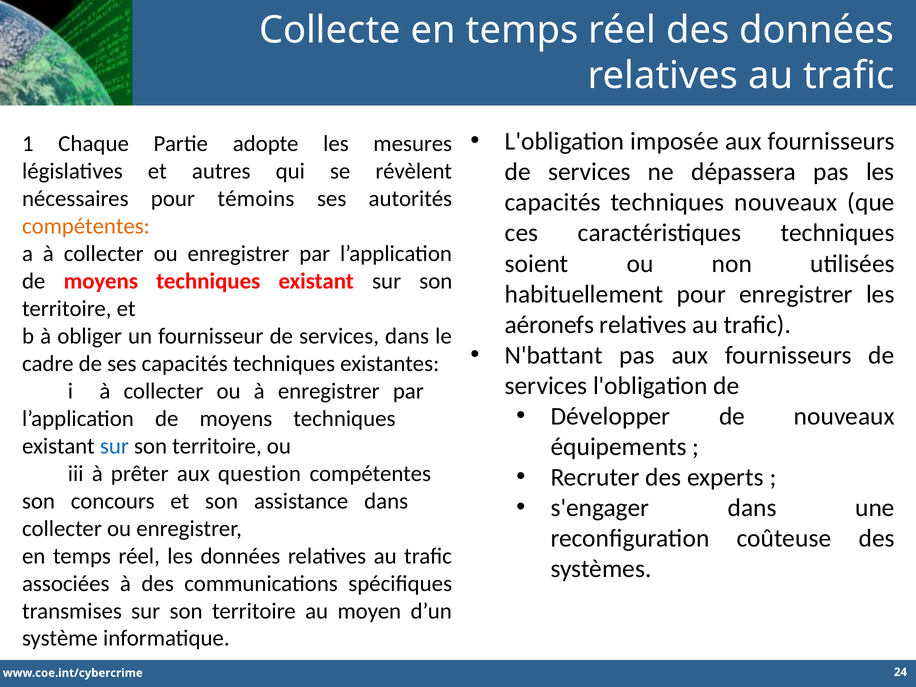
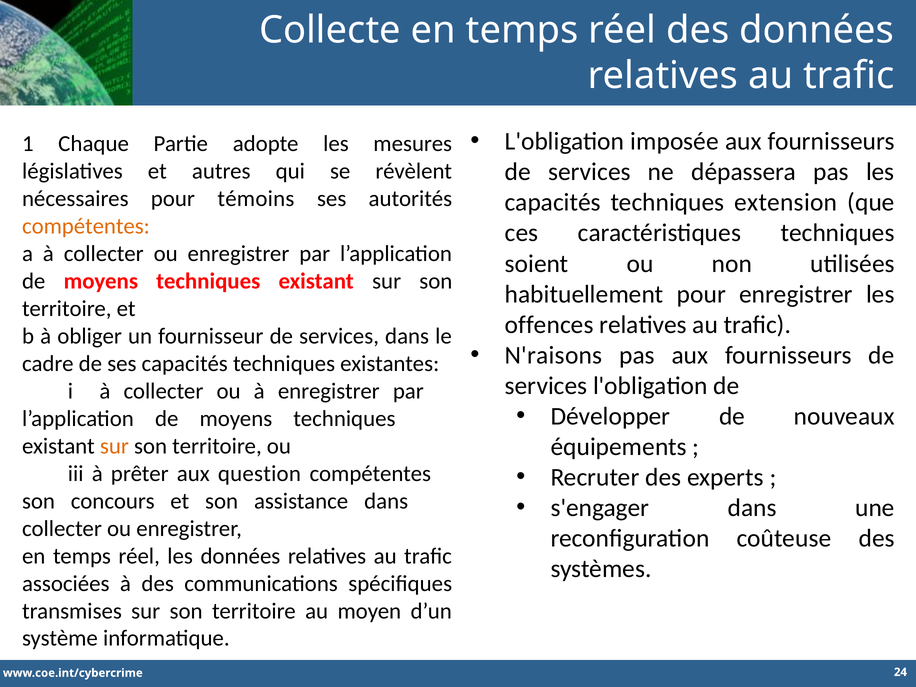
techniques nouveaux: nouveaux -> extension (786, 203)
aéronefs: aéronefs -> offences (549, 325)
N'battant: N'battant -> N'raisons (554, 355)
sur colour: blue -> orange (114, 446)
